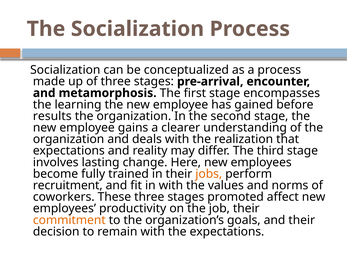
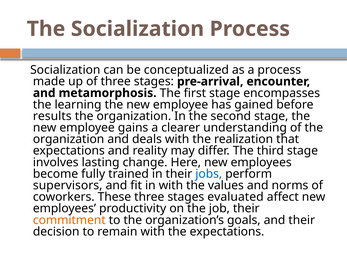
jobs colour: orange -> blue (209, 174)
recruitment: recruitment -> supervisors (68, 186)
promoted: promoted -> evaluated (235, 197)
